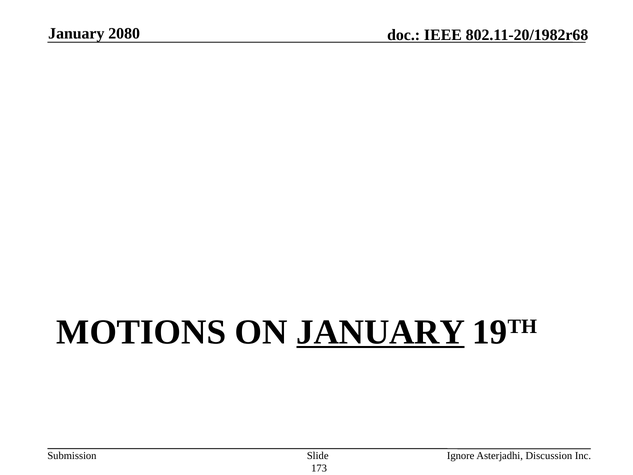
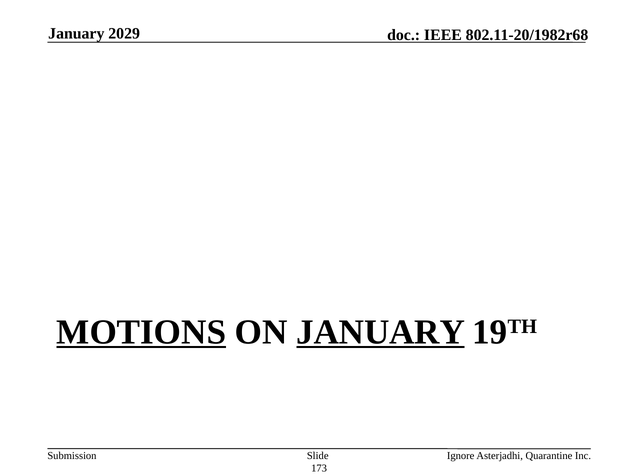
2080: 2080 -> 2029 (124, 34)
MOTIONS underline: none -> present (141, 332)
Discussion: Discussion -> Quarantine (549, 455)
